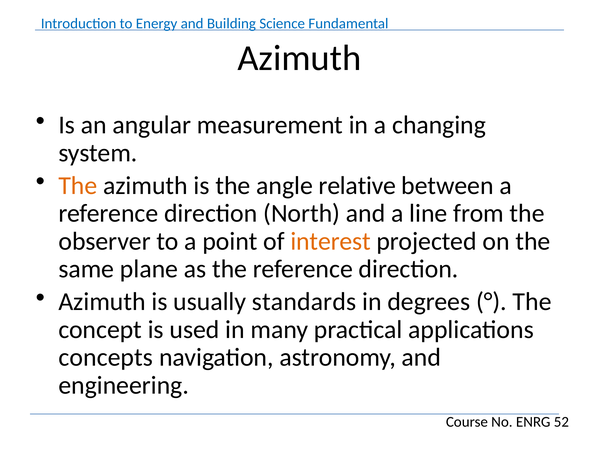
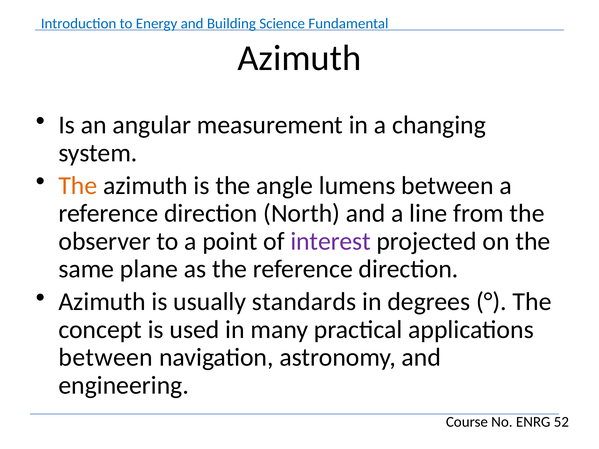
relative: relative -> lumens (357, 186)
interest colour: orange -> purple (331, 241)
concepts: concepts -> between (106, 358)
